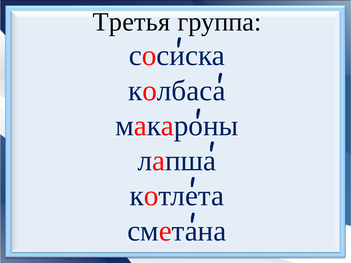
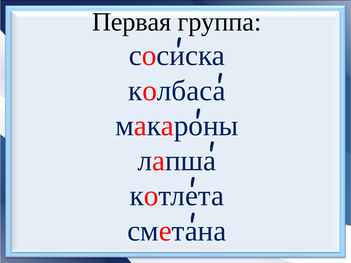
Третья: Третья -> Первая (132, 22)
